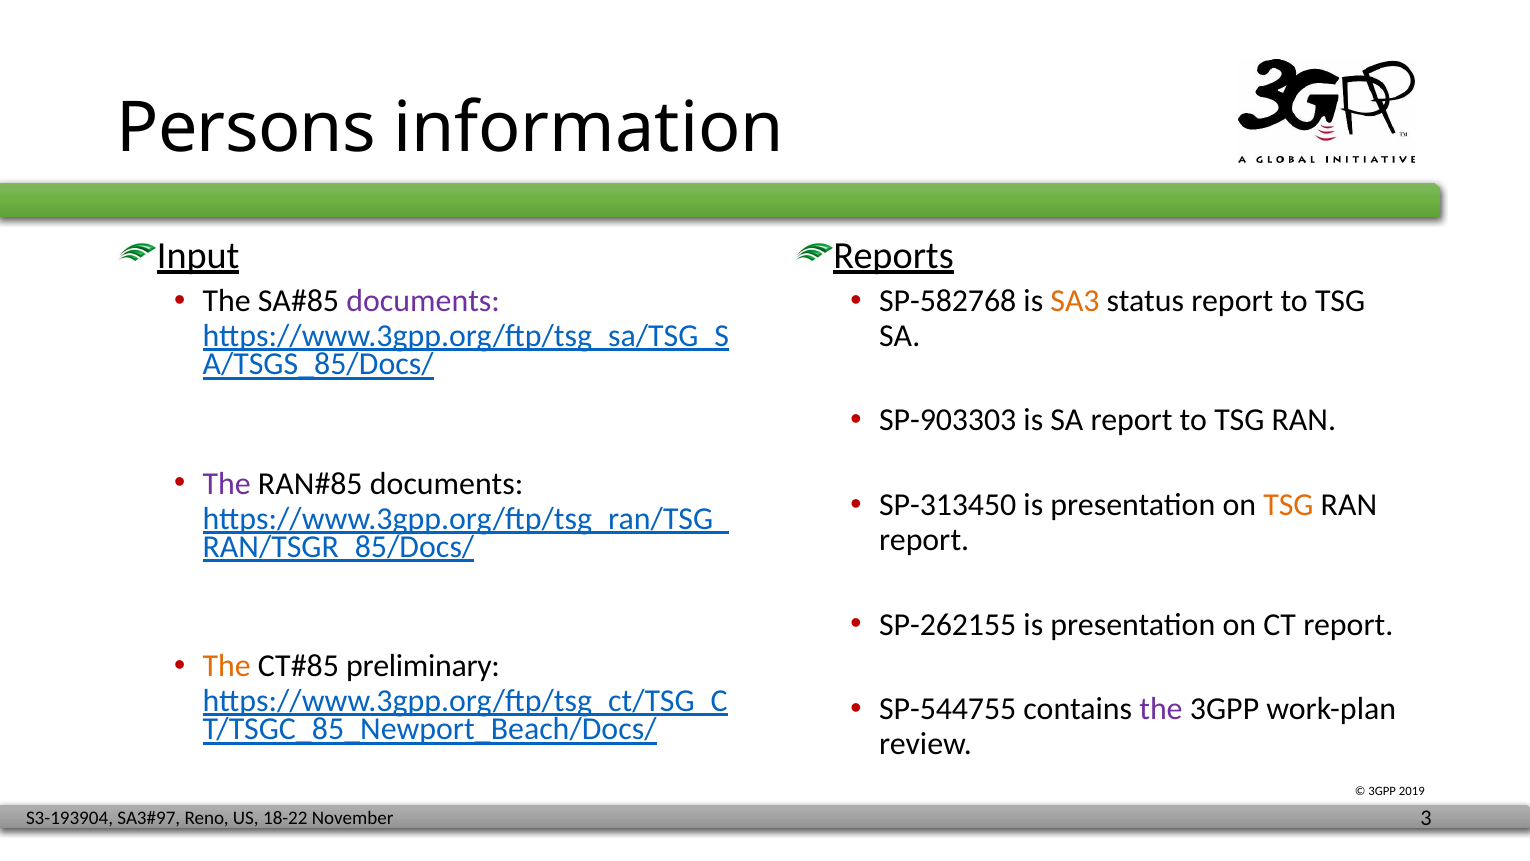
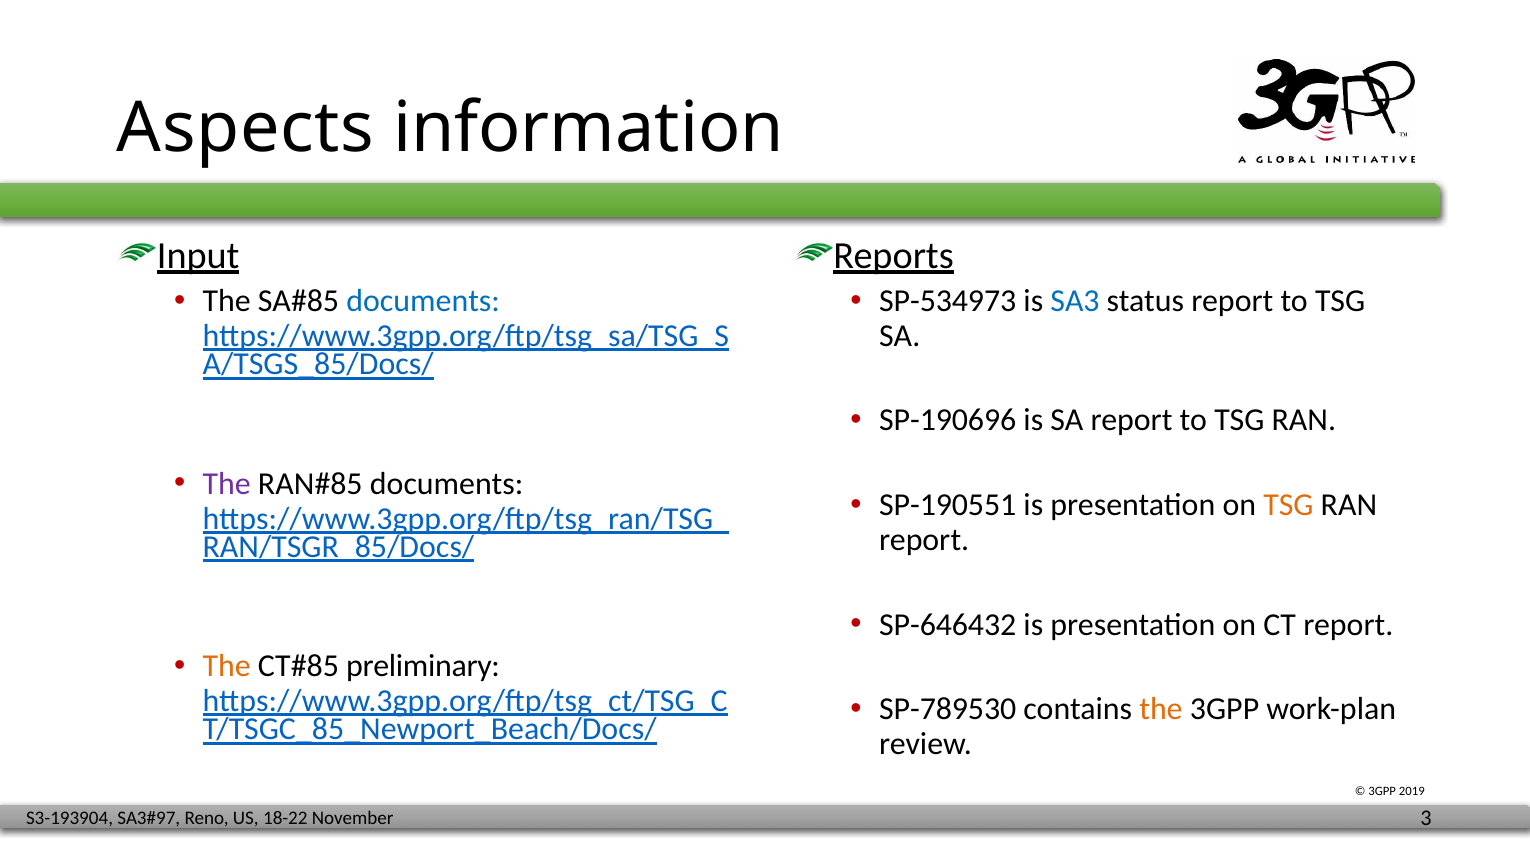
Persons: Persons -> Aspects (246, 129)
documents colour: purple -> blue (423, 301)
SP-582768: SP-582768 -> SP-534973 (948, 301)
SA3 colour: orange -> blue (1075, 301)
SP-903303: SP-903303 -> SP-190696 (948, 420)
SP-313450: SP-313450 -> SP-190551 (948, 505)
SP-262155: SP-262155 -> SP-646432 (948, 624)
SP-544755: SP-544755 -> SP-789530 (948, 709)
the colour: purple -> orange (1161, 709)
